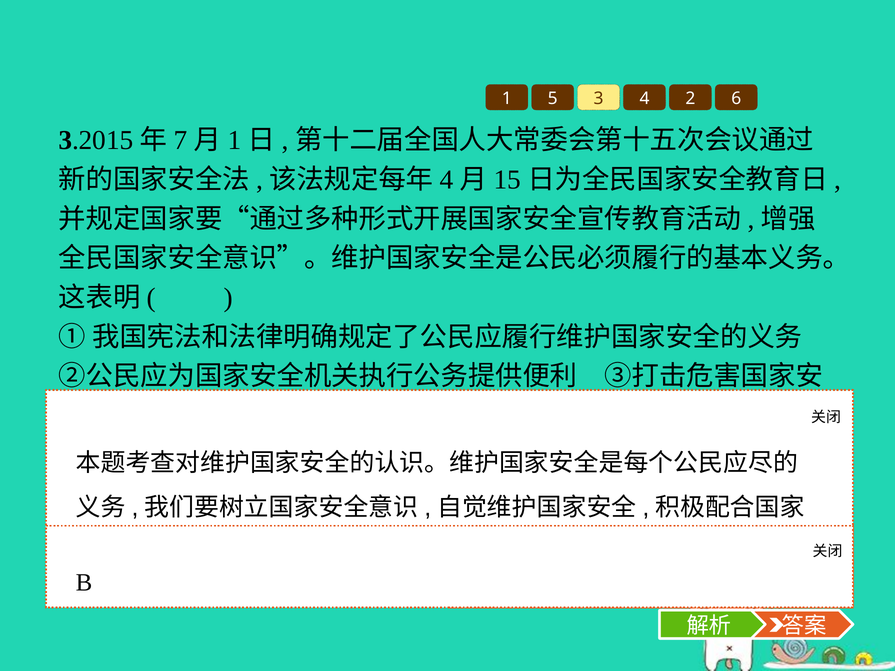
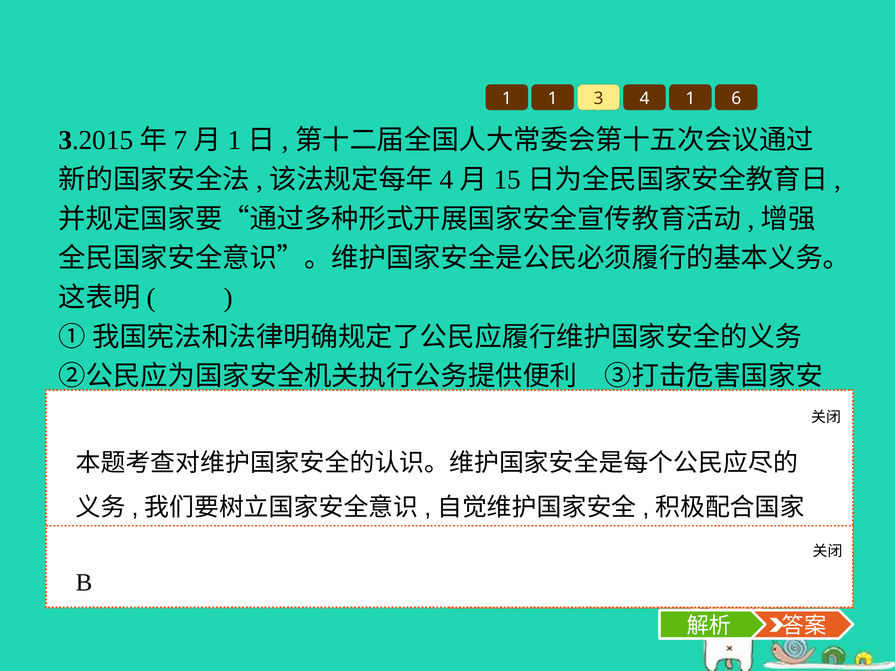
1 5: 5 -> 1 (553, 98)
4 2: 2 -> 1 (690, 98)
